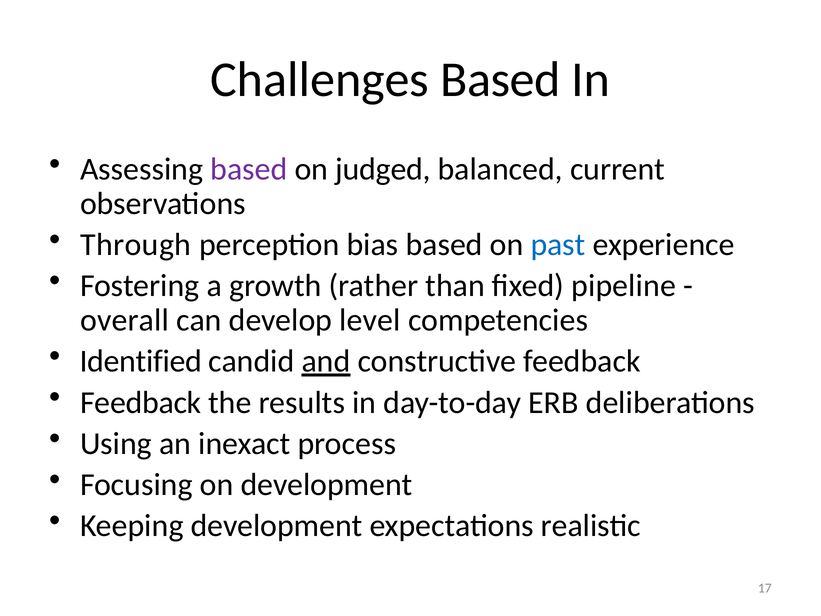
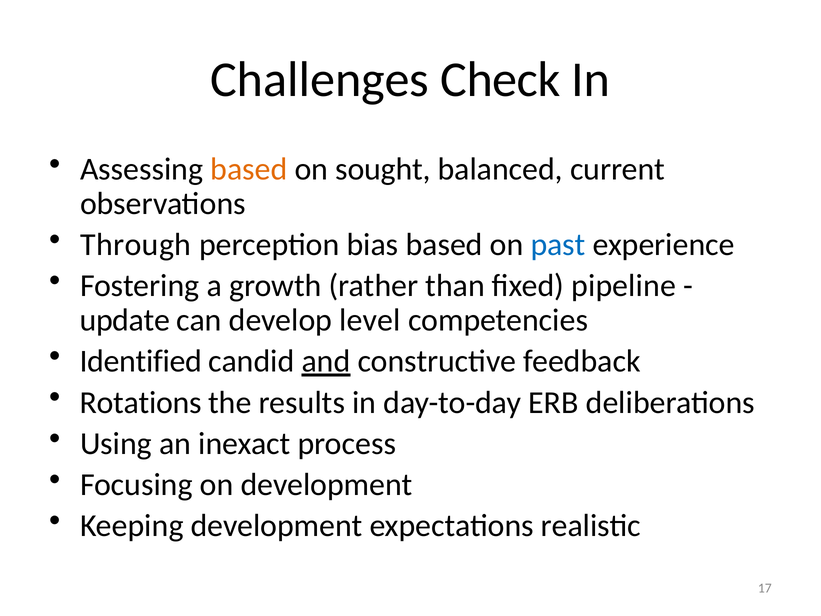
Challenges Based: Based -> Check (500, 79)
based colour: purple -> orange (249, 169)
judged: judged -> sought (383, 169)
overall: overall -> update (125, 320)
Feedback: Feedback -> Rotations (141, 402)
